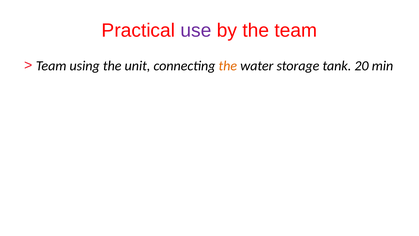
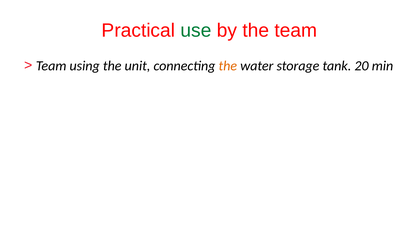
use colour: purple -> green (196, 30)
